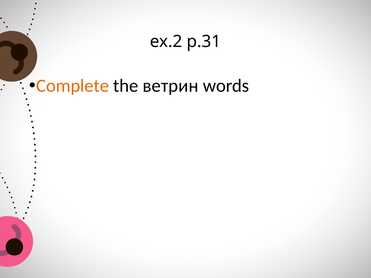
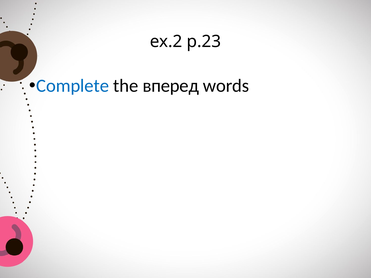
p.31: p.31 -> p.23 (204, 42)
Complete colour: orange -> blue (73, 86)
ветрин: ветрин -> вперед (171, 86)
